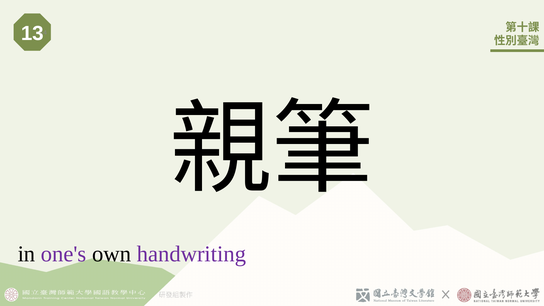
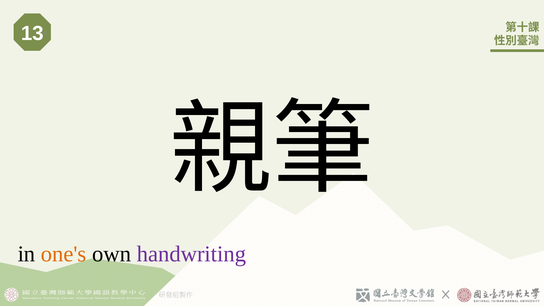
one's colour: purple -> orange (64, 254)
